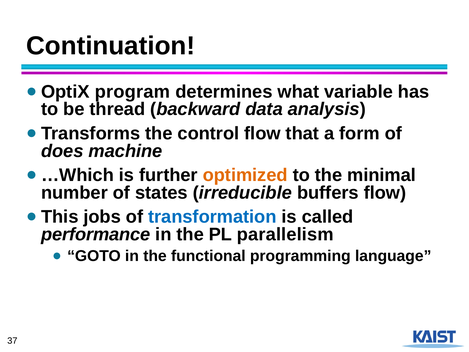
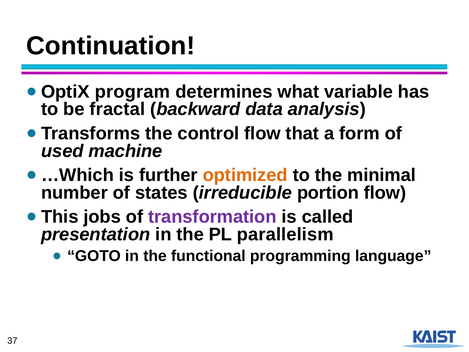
thread: thread -> fractal (117, 109)
does: does -> used (62, 151)
buffers: buffers -> portion (328, 193)
transformation colour: blue -> purple (212, 217)
performance: performance -> presentation (96, 234)
